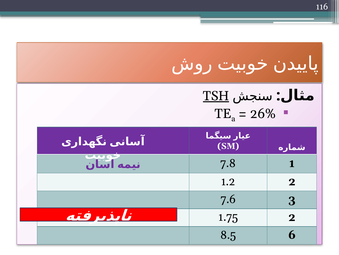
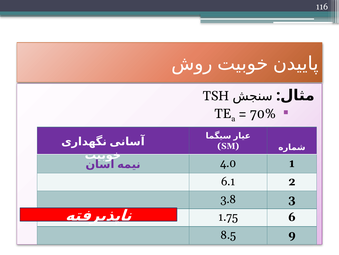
TSH underline: present -> none (216, 96)
26%: 26% -> 70% (263, 113)
7.8: 7.8 -> 4.0 (228, 163)
1.2: 1.2 -> 6.1 (228, 181)
7.6: 7.6 -> 3.8 (228, 199)
1.75 2: 2 -> 6 (292, 217)
6: 6 -> 9 (292, 234)
